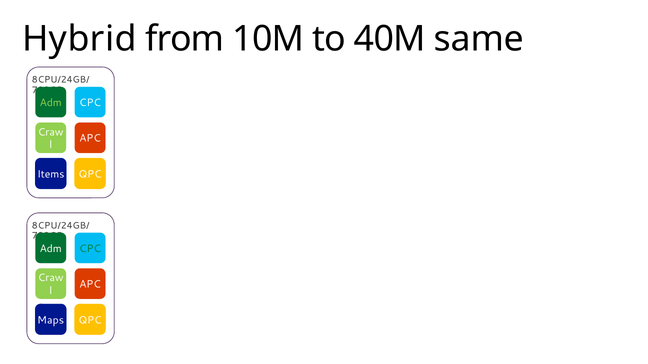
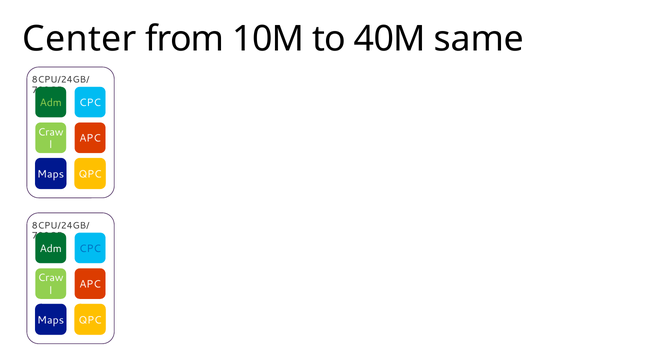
Hybrid: Hybrid -> Center (79, 39)
Items: Items -> Maps (51, 174)
CPC colour: green -> blue (90, 249)
